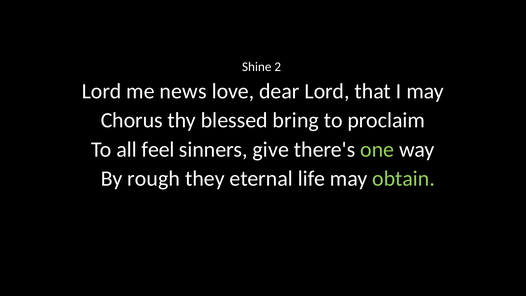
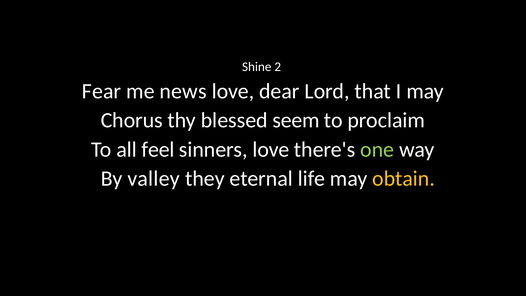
Lord: Lord -> Fear (102, 91)
bring: bring -> seem (296, 120)
sinners give: give -> love (271, 150)
rough: rough -> valley (154, 179)
obtain colour: light green -> yellow (404, 179)
